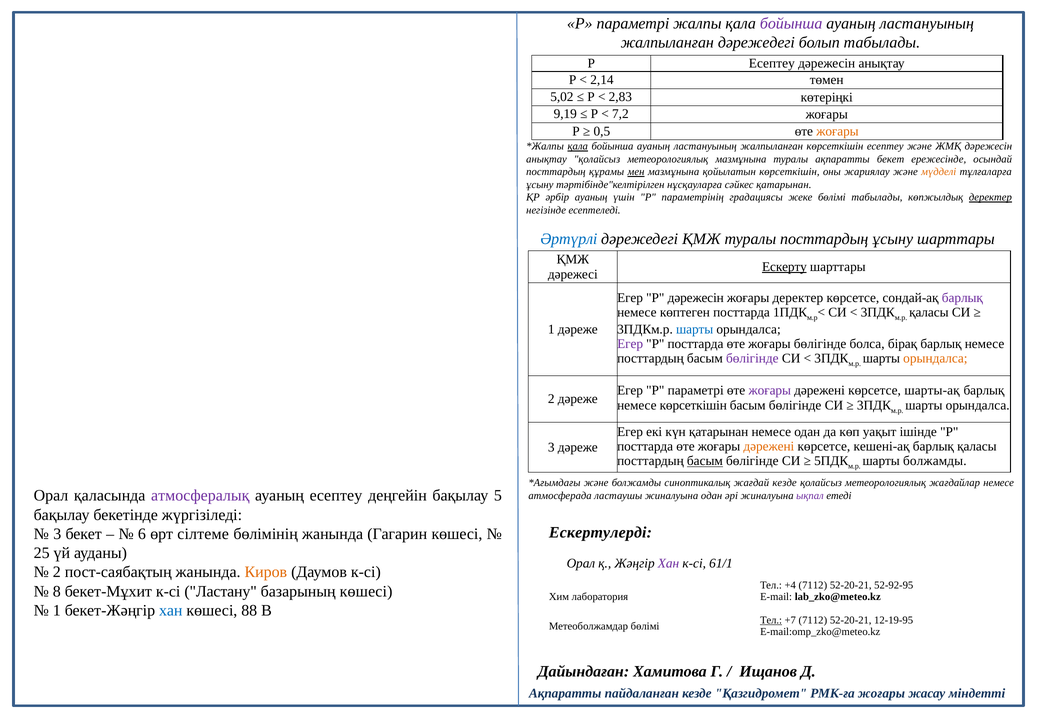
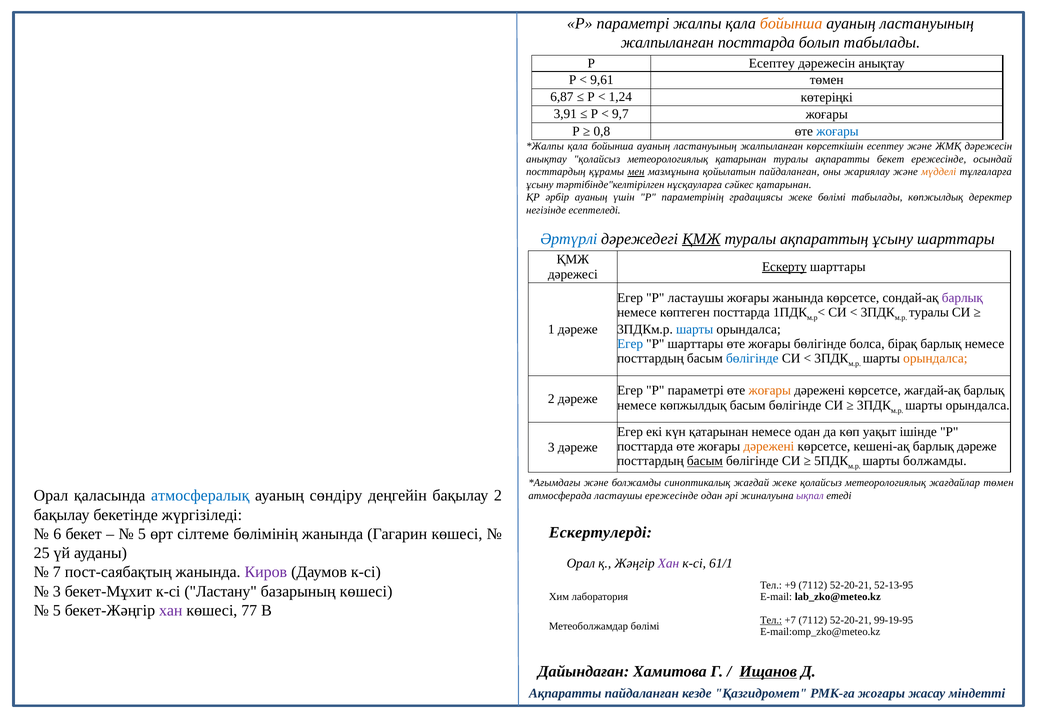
бойынша colour: purple -> orange (791, 23)
жалпыланған дәрежедегі: дәрежедегі -> посттарда (756, 42)
2,14: 2,14 -> 9,61 (602, 80)
5,02: 5,02 -> 6,87 (562, 97)
2,83: 2,83 -> 1,24 (620, 97)
9,19: 9,19 -> 3,91 (565, 114)
7,2: 7,2 -> 9,7 (620, 114)
0,5: 0,5 -> 0,8 (602, 131)
жоғары colour: orange -> blue (837, 131)
қала underline: present -> none (578, 146)
метеорологиялық мазмұнына: мазмұнына -> қатарынан (741, 159)
қойылатын көрсеткішін: көрсеткішін -> пайдаланған (789, 172)
деректер underline: present -> none (990, 197)
ҚМЖ underline: none -> present (701, 239)
туралы посттардың: посттардың -> ақпараттың (824, 239)
Р дәрежесін: дәрежесін -> ластаушы (696, 298)
жоғары деректер: деректер -> жанында (798, 298)
қаласы: қаласы -> туралы (929, 312)
Егер colour: purple -> blue (630, 344)
P посттарда: посттарда -> шарттары (695, 344)
бөлігінде colour: purple -> blue (752, 359)
жоғары colour: purple -> orange (770, 391)
шарты-ақ: шарты-ақ -> жағдай-ақ (932, 391)
немесе көрсеткішін: көрсеткішін -> көпжылдық (693, 405)
барлық қаласы: қаласы -> дәреже (977, 446)
жағдай кезде: кезде -> жеке (785, 483)
жағдайлар немесе: немесе -> төмен (998, 483)
атмосфералық colour: purple -> blue (200, 496)
ауаның есептеу: есептеу -> сөндіру (336, 496)
бақылау 5: 5 -> 2 (498, 496)
ластаушы жиналуына: жиналуына -> ережесінде (672, 496)
3: 3 -> 6 (57, 534)
6: 6 -> 5 (142, 534)
2: 2 -> 7 (57, 572)
Киров colour: orange -> purple (266, 572)
+4: +4 -> +9 (790, 585)
52-92-95: 52-92-95 -> 52-13-95 (894, 585)
8: 8 -> 3 (57, 591)
1: 1 -> 5 (57, 610)
хан colour: blue -> purple (171, 610)
88: 88 -> 77 (249, 610)
12-19-95: 12-19-95 -> 99-19-95 (894, 620)
Ищанов underline: none -> present (768, 671)
